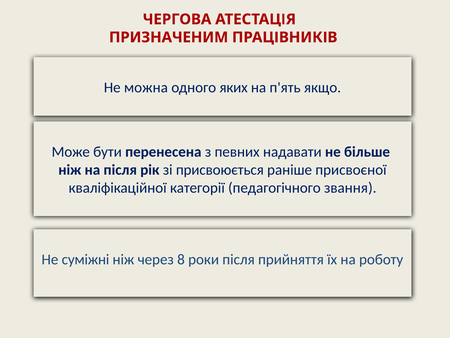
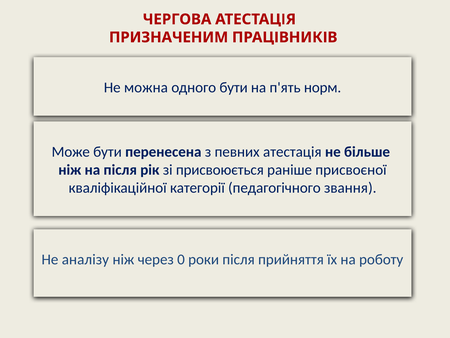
одного яких: яких -> бути (234, 87)
якщо: якщо -> норм (323, 87)
певних надавати: надавати -> атестація (292, 152)
суміжні: суміжні -> аналізу (85, 259)
8: 8 -> 0 (181, 259)
